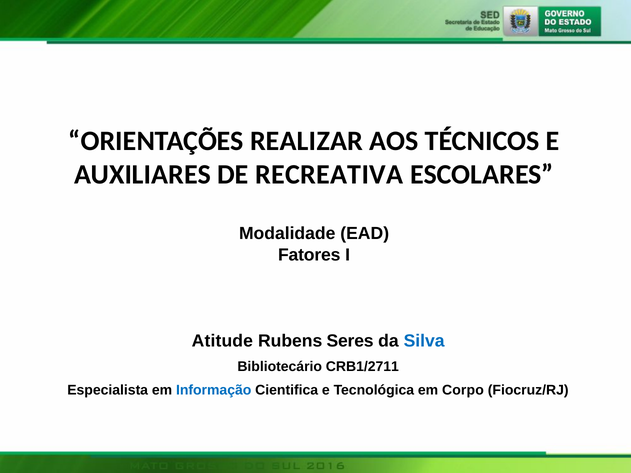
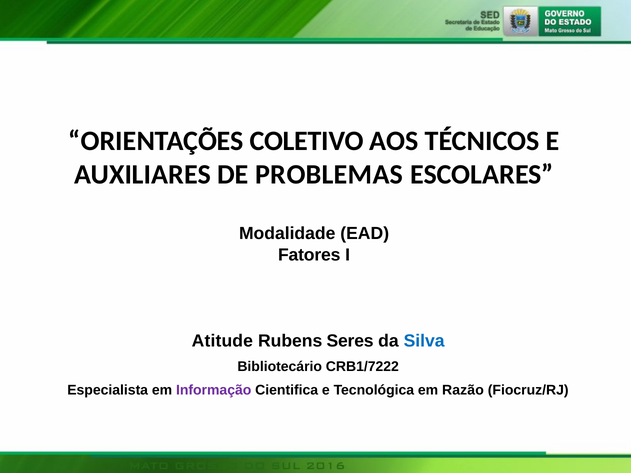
REALIZAR: REALIZAR -> COLETIVO (307, 141)
RECREATIVA: RECREATIVA -> PROBLEMAS (329, 175)
CRB1/2711: CRB1/2711 -> CRB1/7222 (362, 367)
Informação colour: blue -> purple (214, 390)
Corpo: Corpo -> Razão (463, 390)
